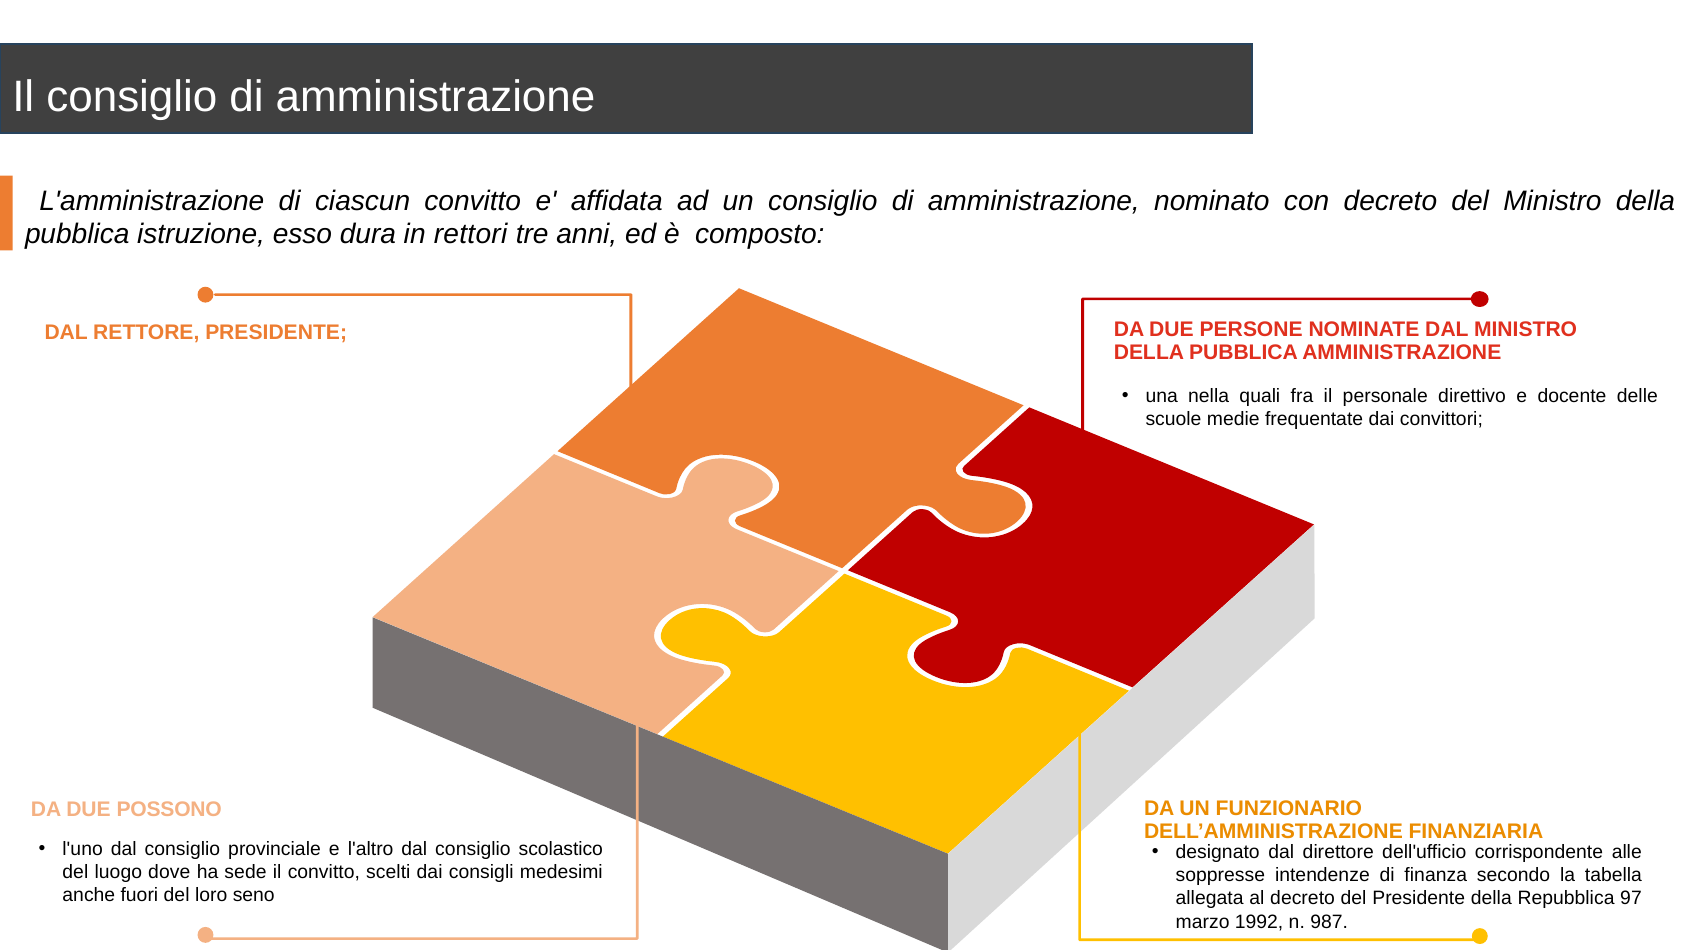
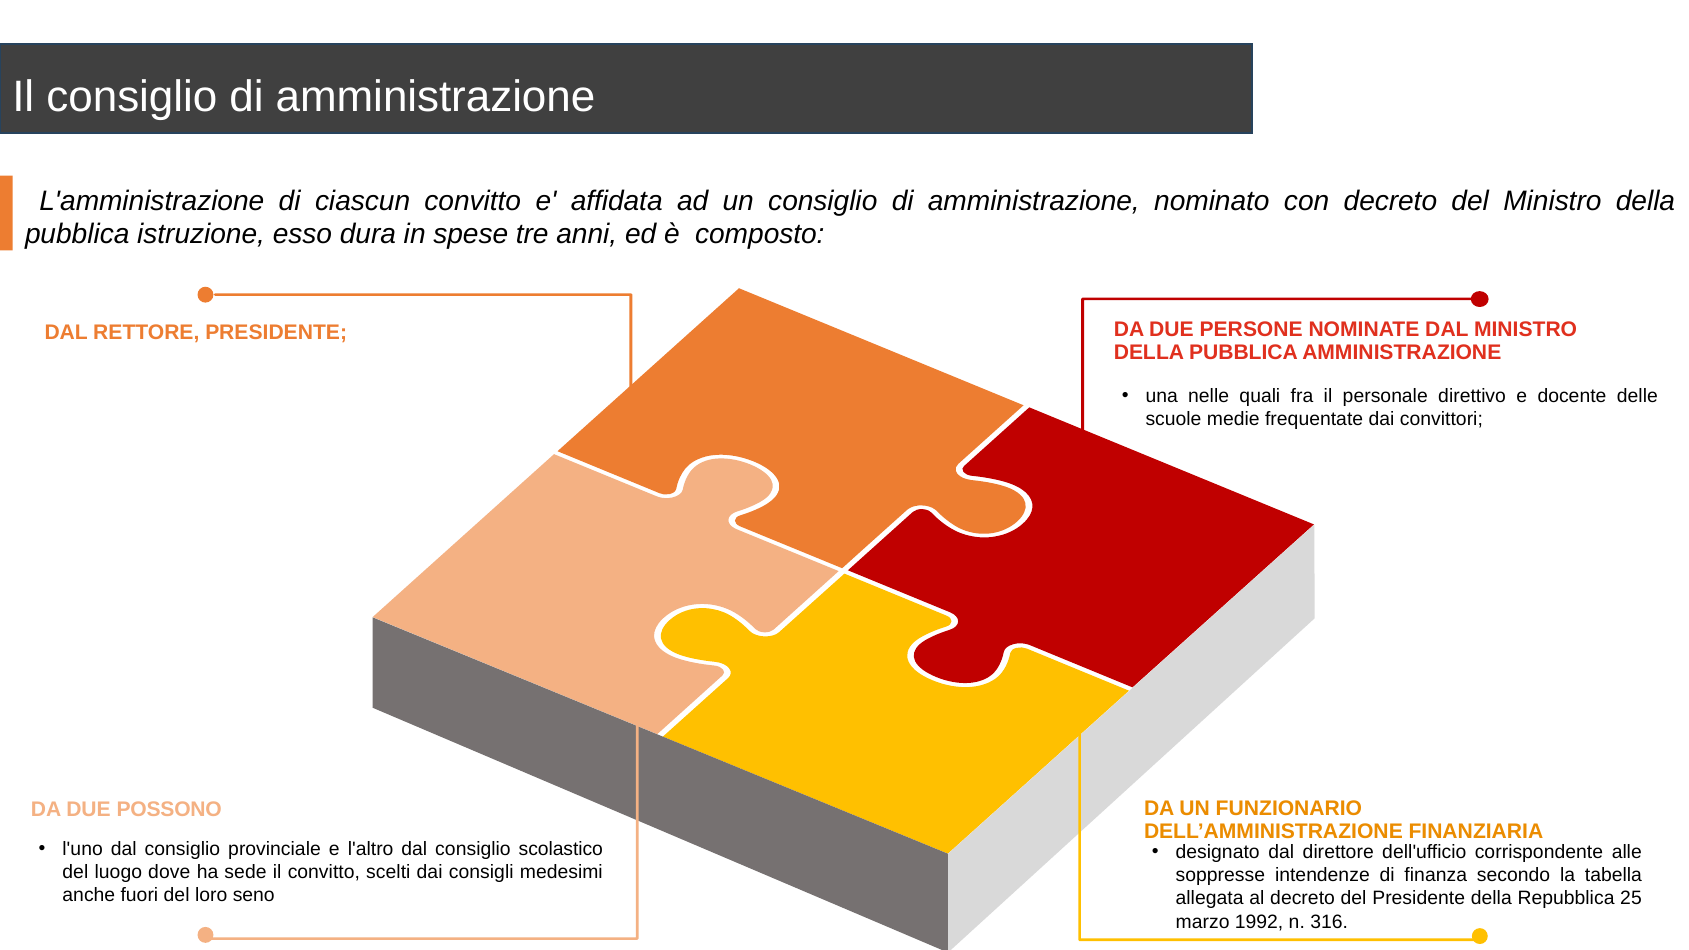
rettori: rettori -> spese (471, 235)
nella: nella -> nelle (1209, 396)
97: 97 -> 25 (1631, 898)
987: 987 -> 316 (1329, 922)
